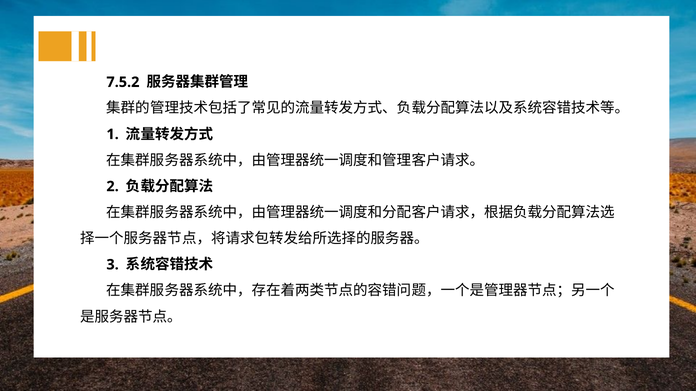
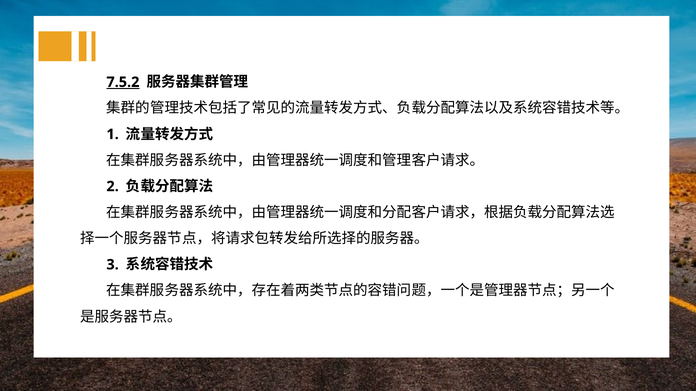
7.5.2 underline: none -> present (123, 82)
